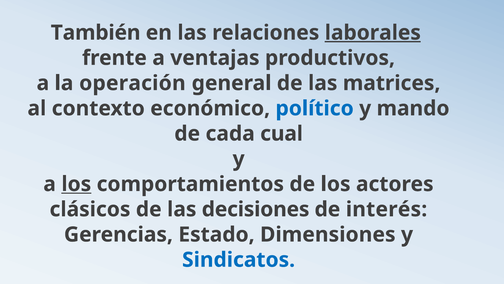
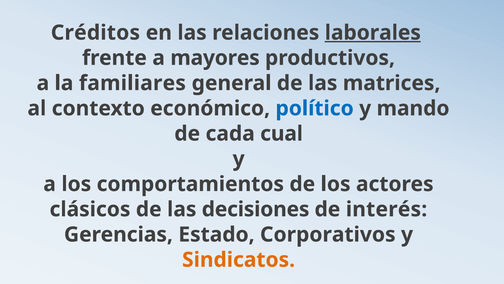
También: También -> Créditos (95, 33)
ventajas: ventajas -> mayores (215, 58)
operación: operación -> familiares (132, 83)
los underline: present -> none (76, 184)
Dimensiones: Dimensiones -> Corporativos (328, 234)
Sindicatos colour: blue -> orange (239, 259)
